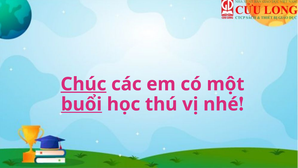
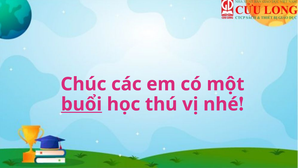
Chúc underline: present -> none (83, 84)
